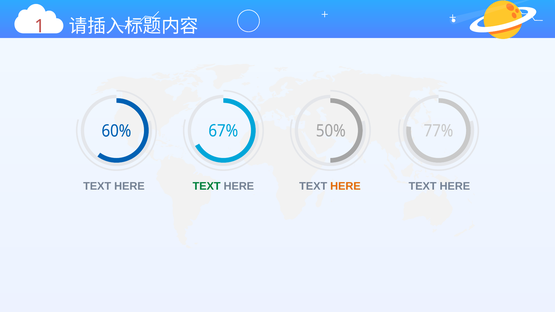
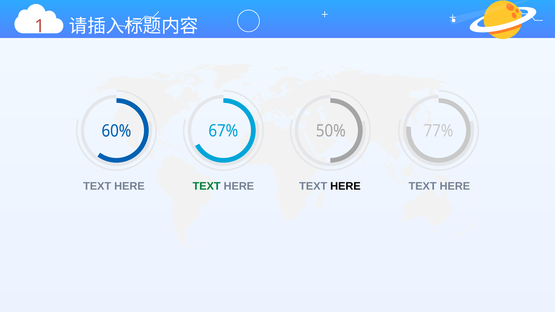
HERE colour: orange -> black (345, 186)
